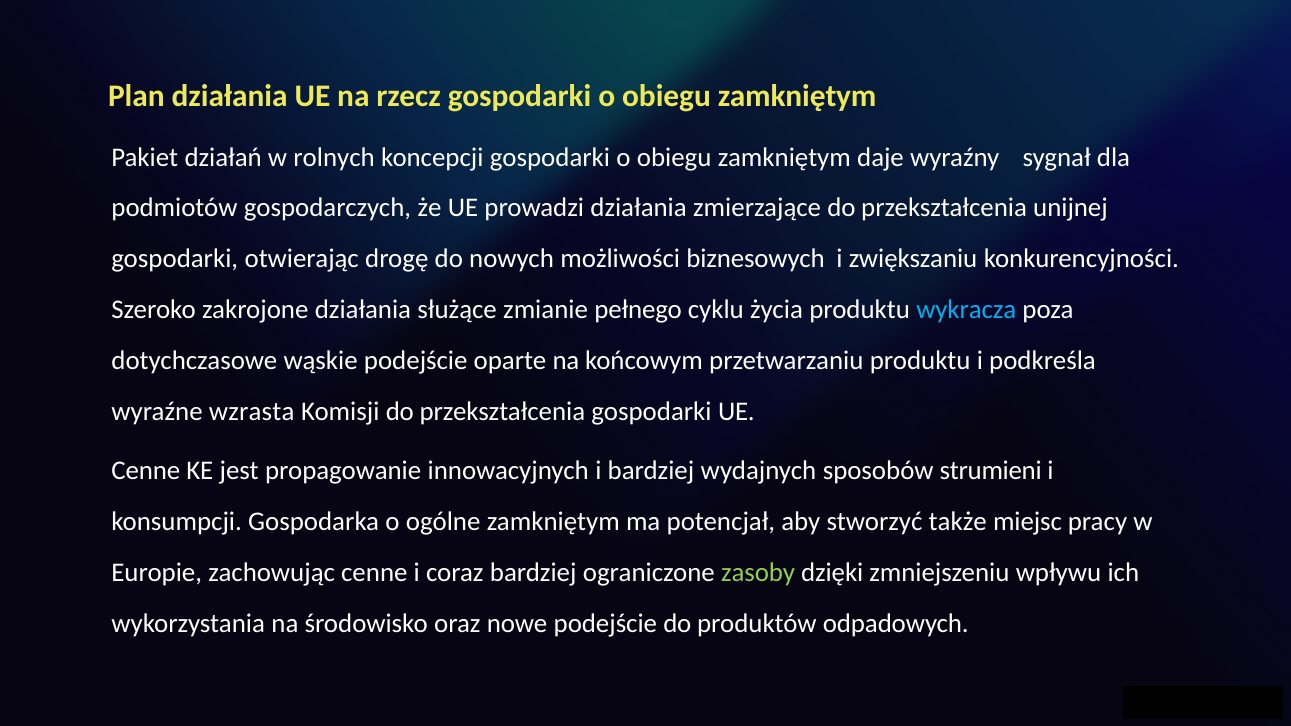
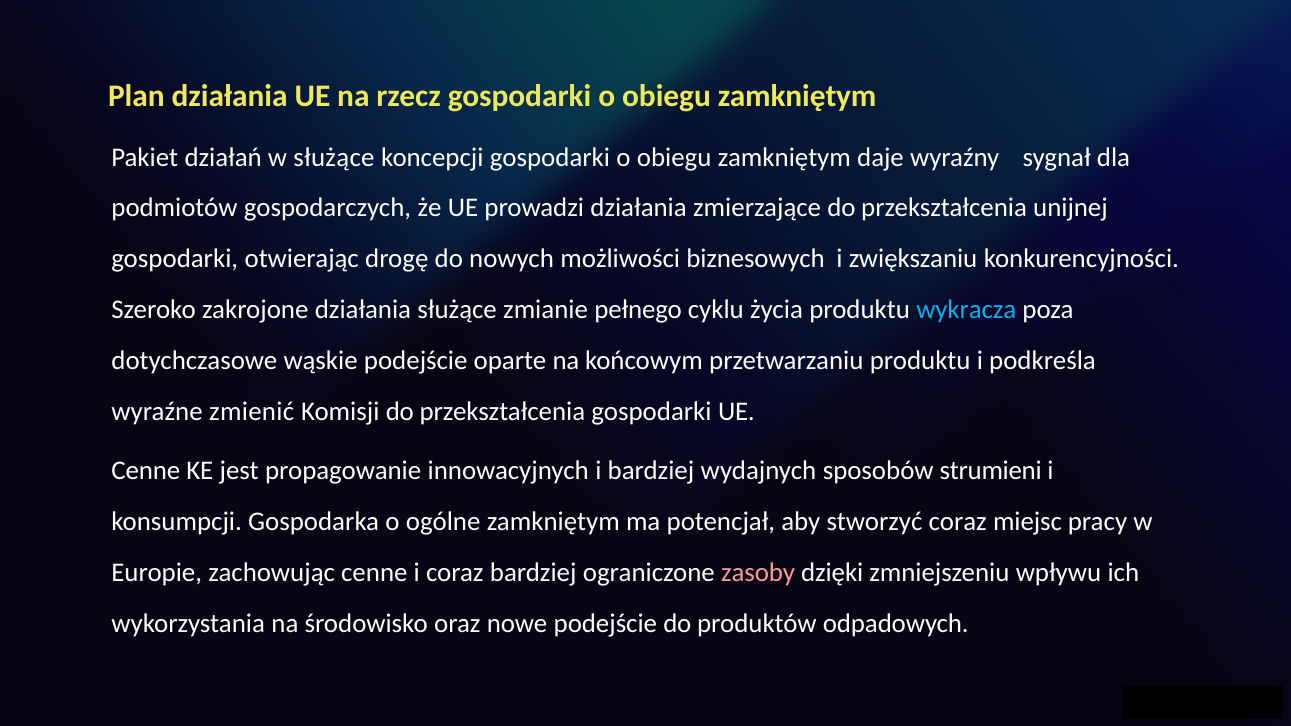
w rolnych: rolnych -> służące (334, 157)
wzrasta: wzrasta -> zmienić (252, 412)
stworzyć także: także -> coraz (958, 522)
zasoby colour: light green -> pink (758, 573)
